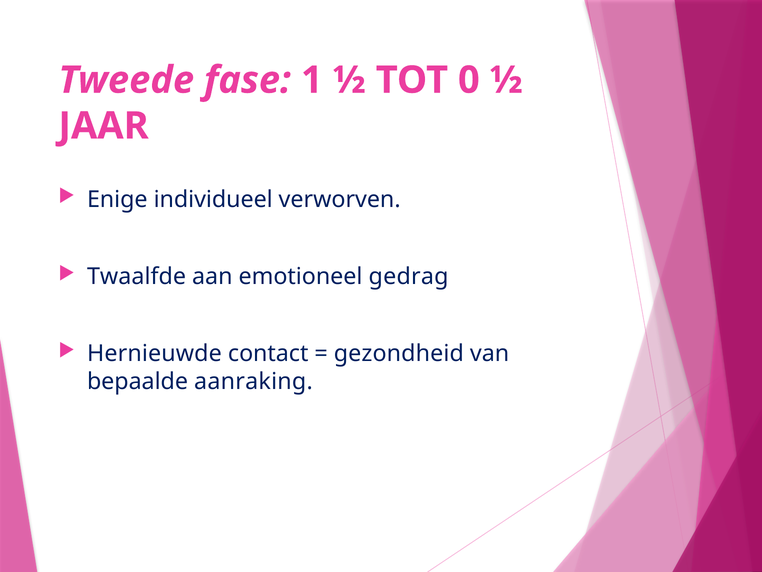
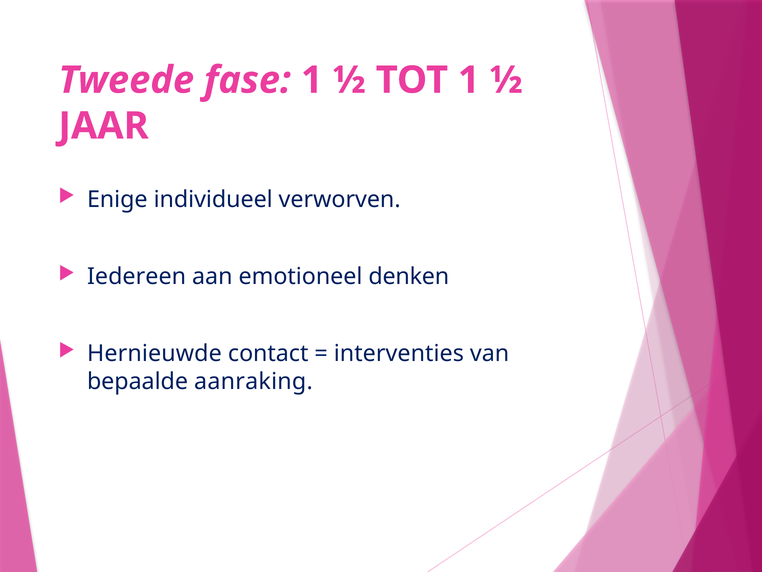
TOT 0: 0 -> 1 (469, 80)
Twaalfde: Twaalfde -> Iedereen (137, 276)
gedrag: gedrag -> denken (409, 276)
gezondheid: gezondheid -> interventies (399, 353)
